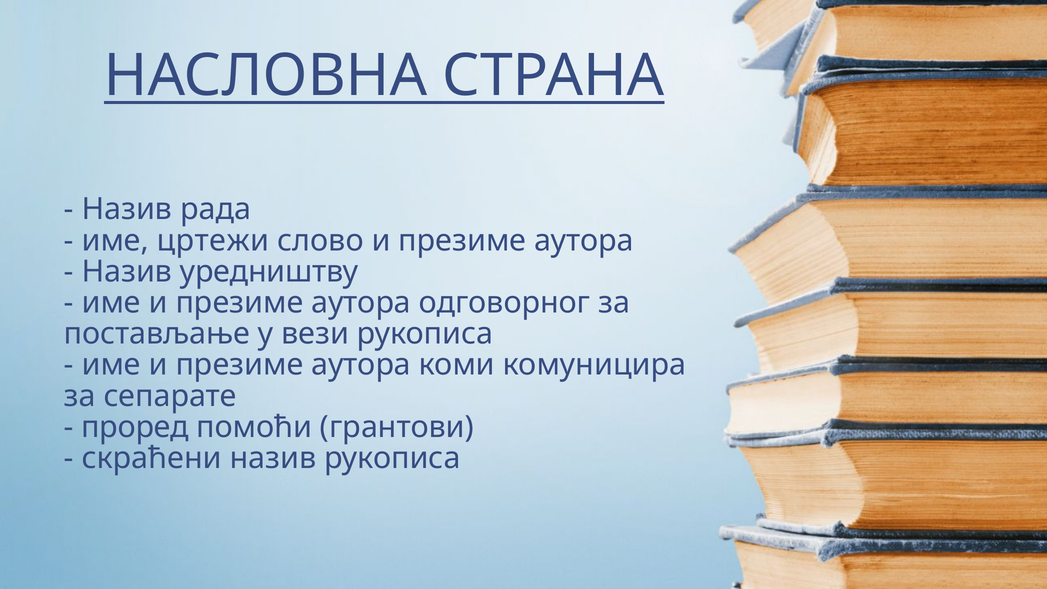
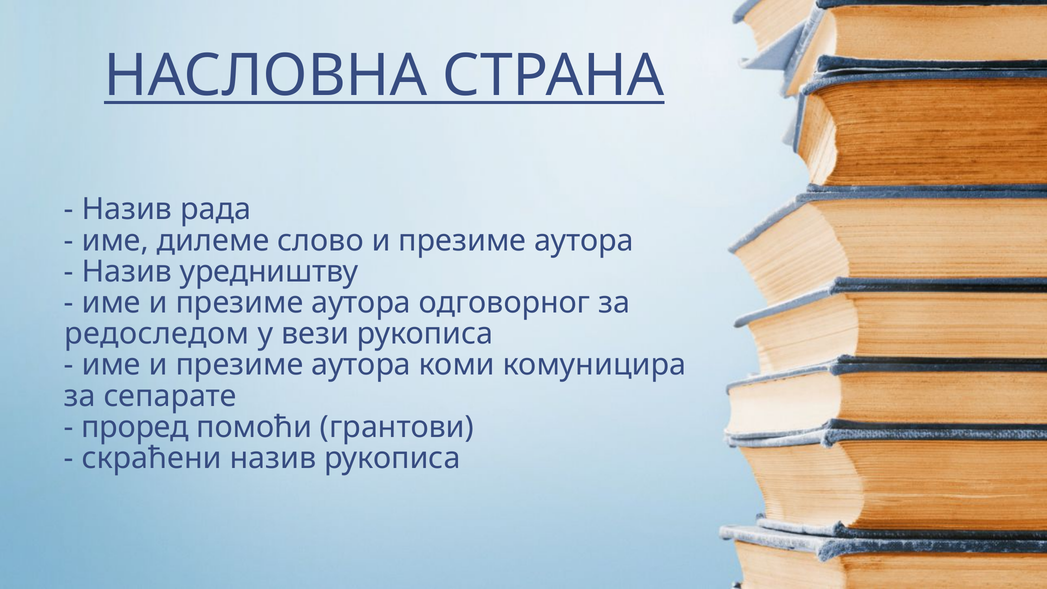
цртежи: цртежи -> дилеме (213, 241)
постављање: постављање -> редоследом (157, 334)
